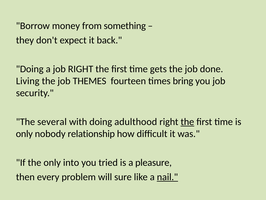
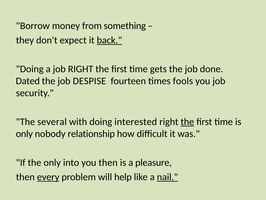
back underline: none -> present (109, 40)
Living: Living -> Dated (28, 81)
THEMES: THEMES -> DESPISE (89, 81)
bring: bring -> fools (183, 81)
adulthood: adulthood -> interested (136, 121)
you tried: tried -> then (108, 162)
every underline: none -> present (48, 176)
sure: sure -> help (123, 176)
